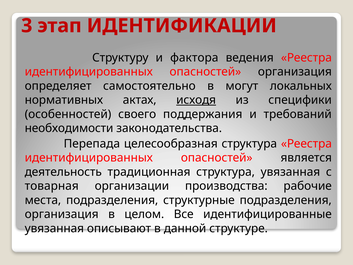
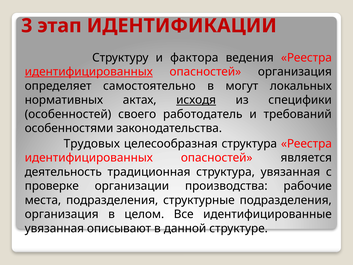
идентифицированных underline: none -> present (89, 72)
поддержания: поддержания -> работодатель (203, 114)
необходимости: необходимости -> особенностями (69, 128)
Перепада: Перепада -> Трудовых (92, 144)
товарная: товарная -> проверке (52, 186)
